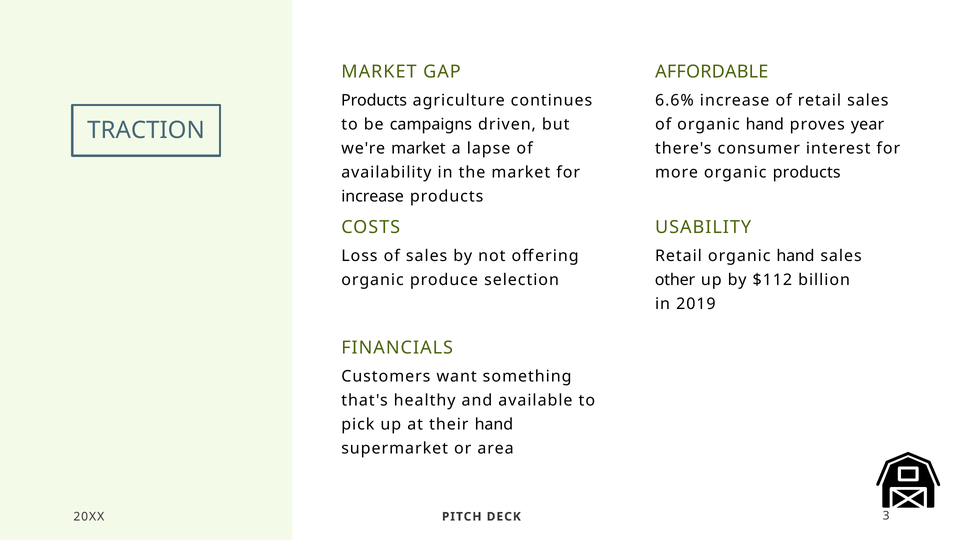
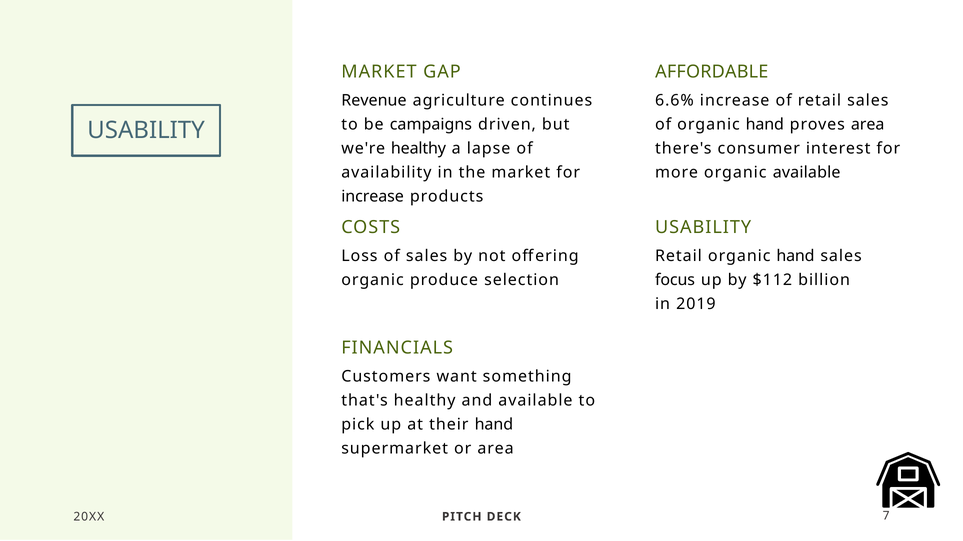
Products: Products -> Revenue (374, 101)
proves year: year -> area (868, 125)
TRACTION: TRACTION -> USABILITY (146, 130)
we're market: market -> healthy (418, 149)
organic products: products -> available (807, 173)
other: other -> focus (675, 280)
3: 3 -> 7 (886, 516)
